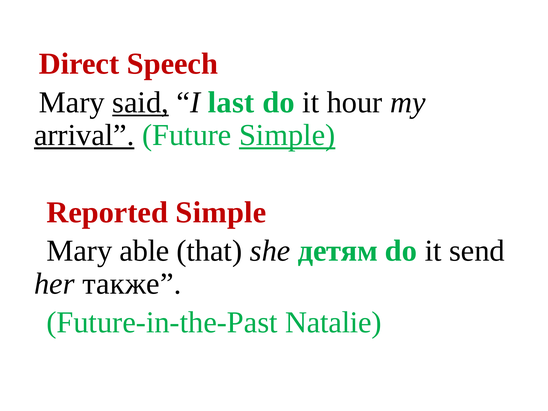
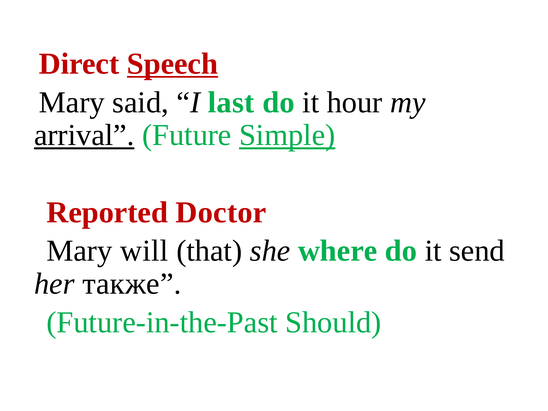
Speech underline: none -> present (172, 64)
said underline: present -> none (141, 102)
Reported Simple: Simple -> Doctor (221, 212)
able: able -> will (144, 251)
детям: детям -> where (338, 251)
Natalie: Natalie -> Should (333, 322)
